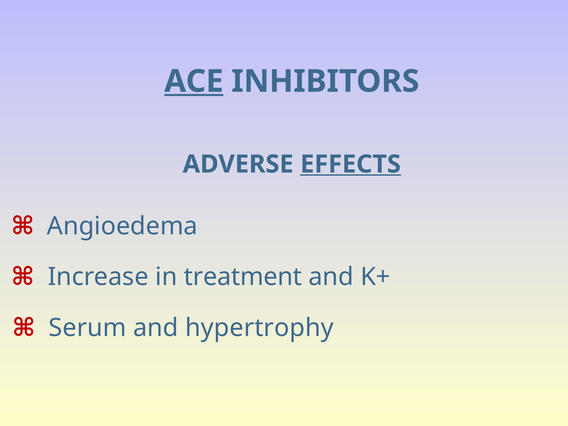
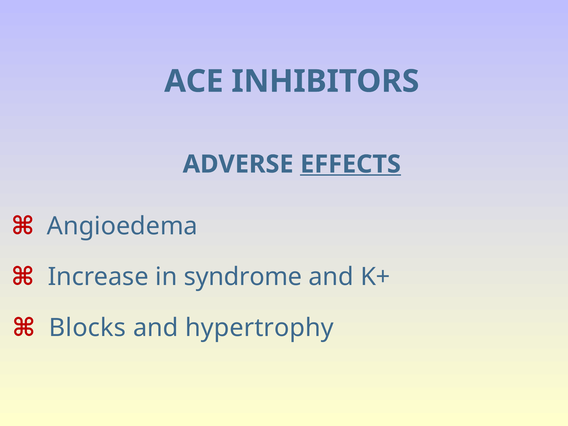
ACE underline: present -> none (194, 81)
treatment: treatment -> syndrome (243, 277)
Serum: Serum -> Blocks (87, 328)
